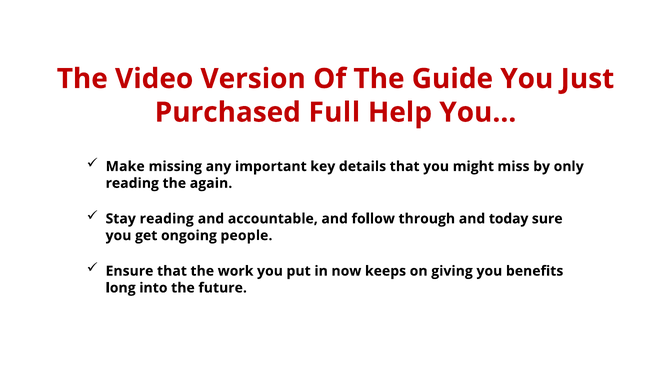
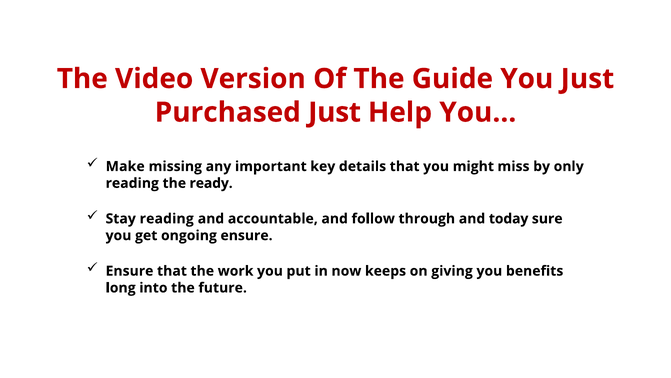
Purchased Full: Full -> Just (335, 112)
again: again -> ready (211, 183)
ongoing people: people -> ensure (247, 235)
